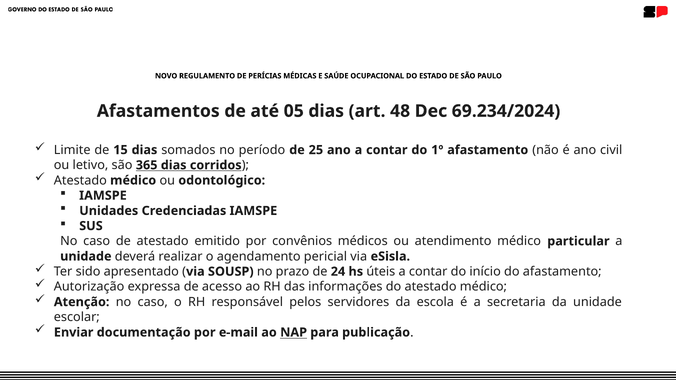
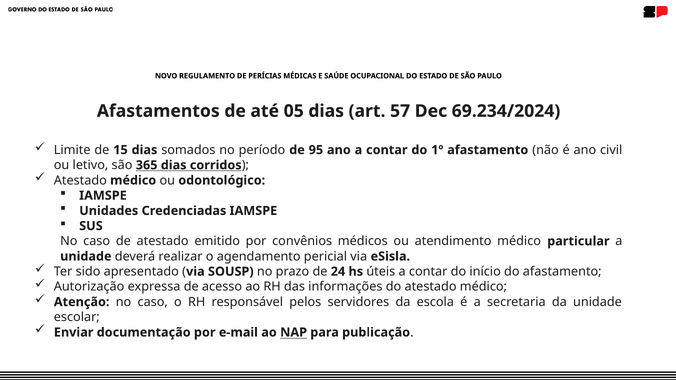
48: 48 -> 57 (400, 111)
25: 25 -> 95 (316, 150)
